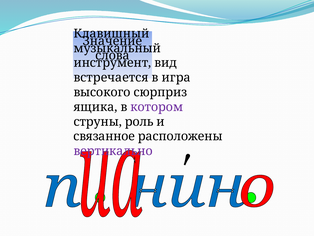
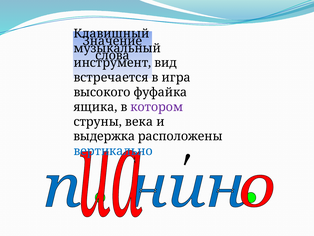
сюрприз: сюрприз -> фуфайка (160, 92)
роль: роль -> века (139, 121)
связанное: связанное -> выдержка (104, 136)
вертикально colour: purple -> blue (113, 151)
